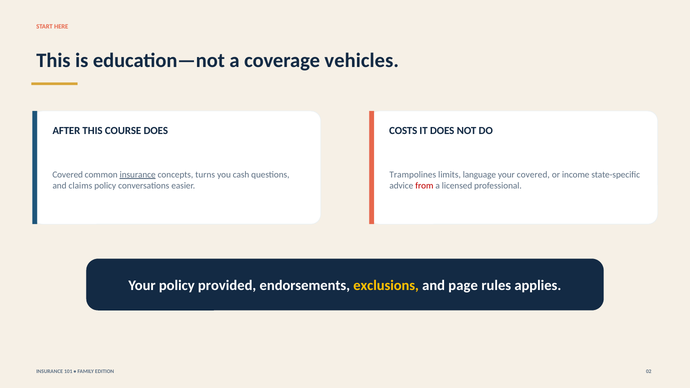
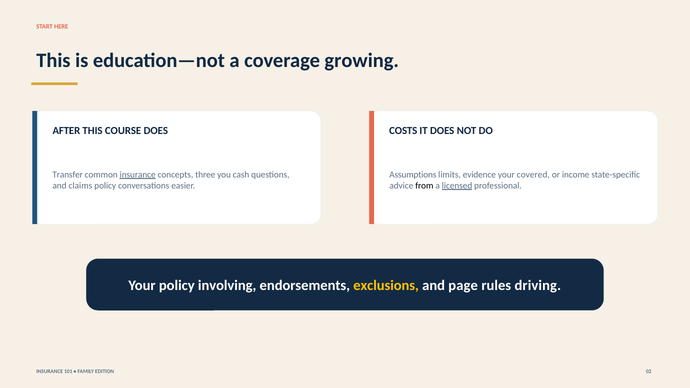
vehicles: vehicles -> growing (362, 61)
Covered: Covered -> Transfer (68, 175)
turns: turns -> three (205, 175)
Trampolines: Trampolines -> Assumptions (413, 175)
language: language -> evidence (479, 175)
from colour: red -> black (424, 186)
licensed underline: none -> present (457, 186)
provided: provided -> involving (227, 286)
applies: applies -> driving (538, 286)
